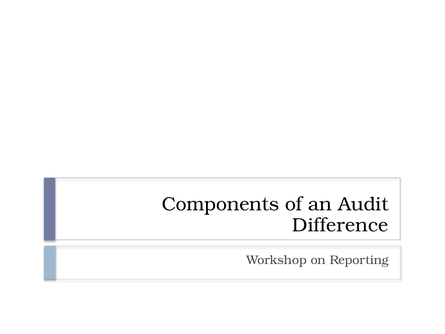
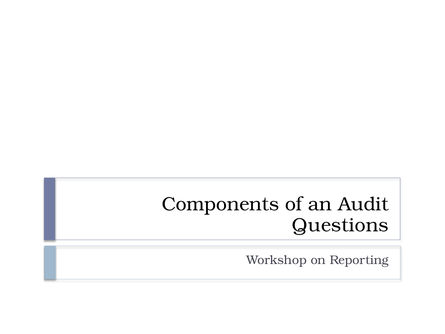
Difference: Difference -> Questions (340, 225)
